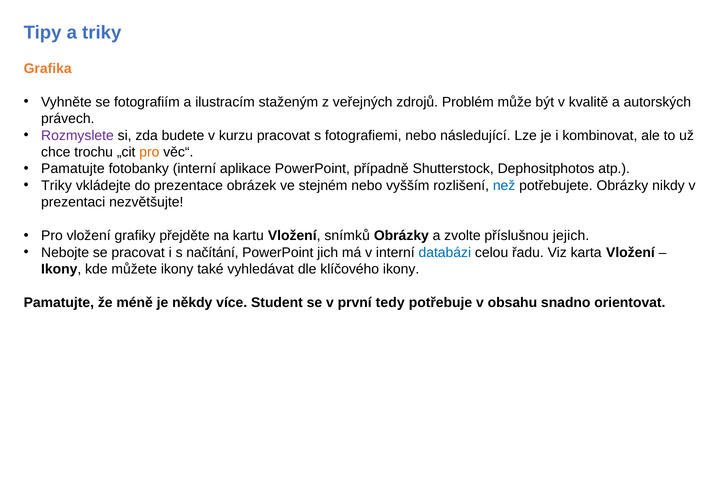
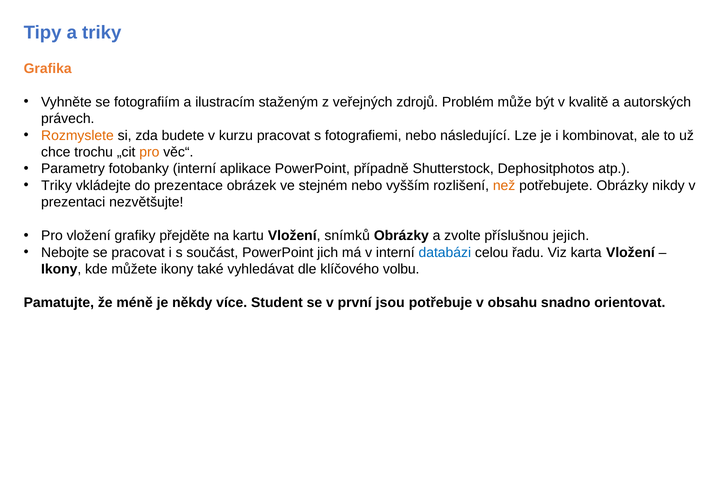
Rozmyslete colour: purple -> orange (77, 135)
Pamatujte: Pamatujte -> Parametry (73, 169)
než colour: blue -> orange (504, 185)
načítání: načítání -> součást (212, 252)
klíčového ikony: ikony -> volbu (401, 269)
tedy: tedy -> jsou (390, 303)
